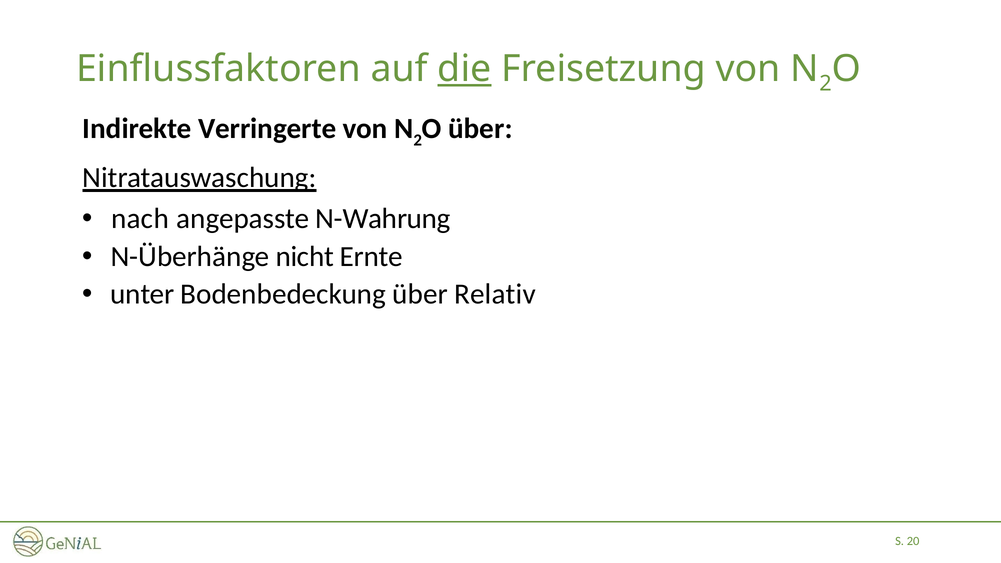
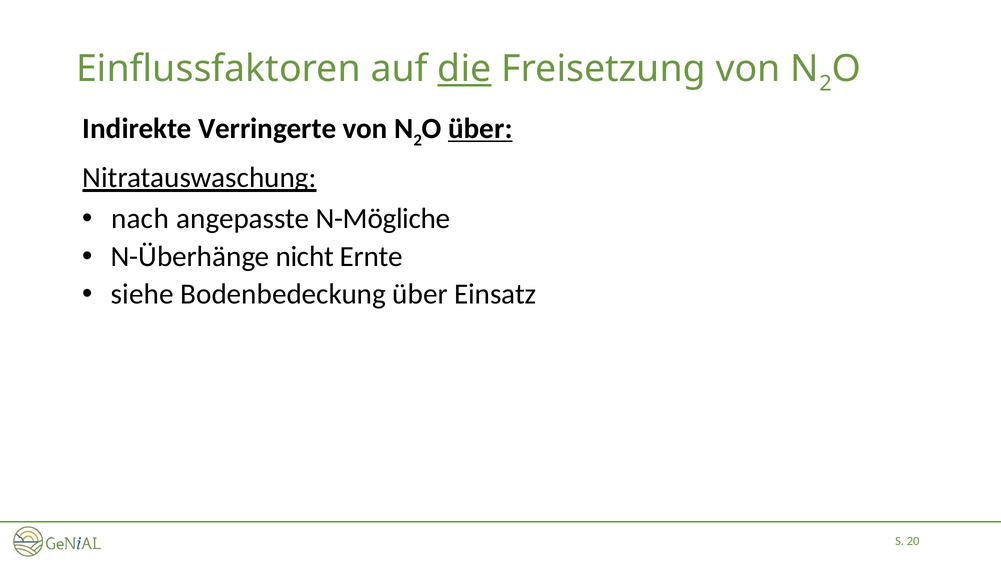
über underline: none -> present (480, 129)
N-Wahrung: N-Wahrung -> N-Mögliche (383, 219)
unter: unter -> siehe (142, 294)
Relativ: Relativ -> Einsatz (495, 294)
